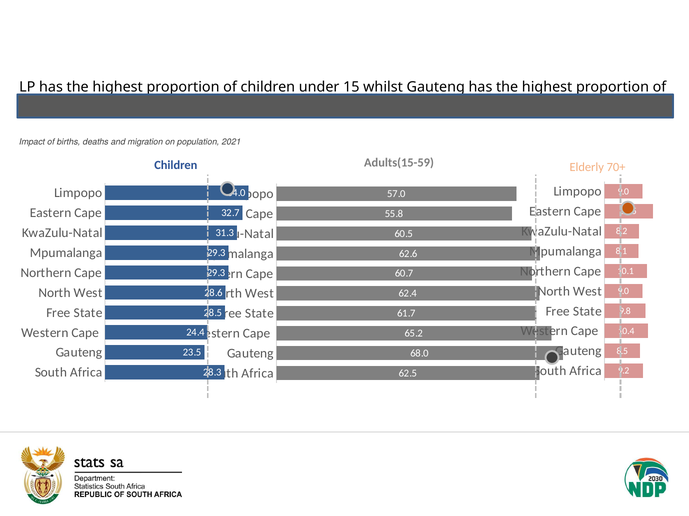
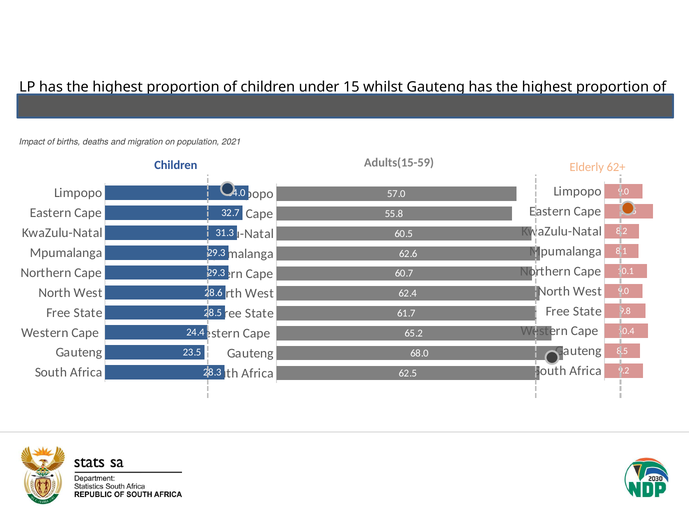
70+: 70+ -> 62+ (616, 168)
